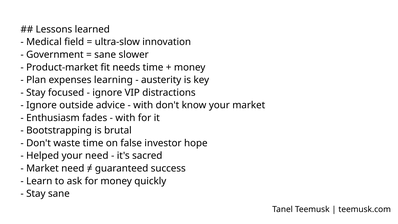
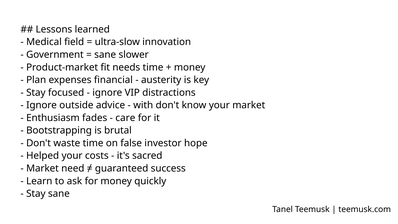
learning: learning -> financial (113, 80)
with: with -> care (125, 118)
your need: need -> costs (97, 156)
